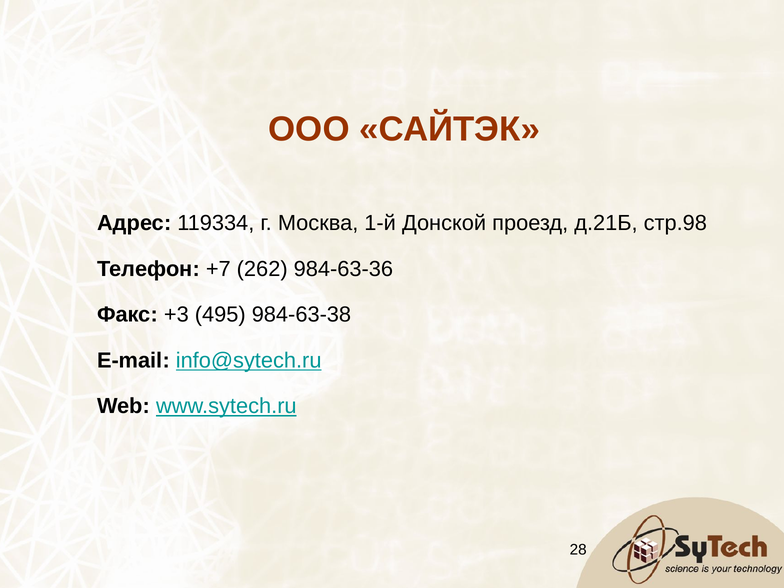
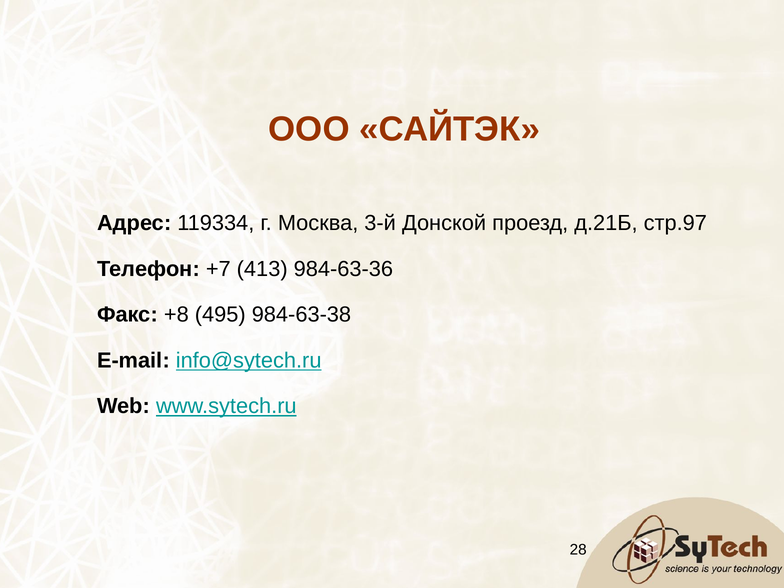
1-й: 1-й -> 3-й (380, 223)
стр.98: стр.98 -> стр.97 (675, 223)
262: 262 -> 413 (262, 269)
+3: +3 -> +8 (176, 315)
